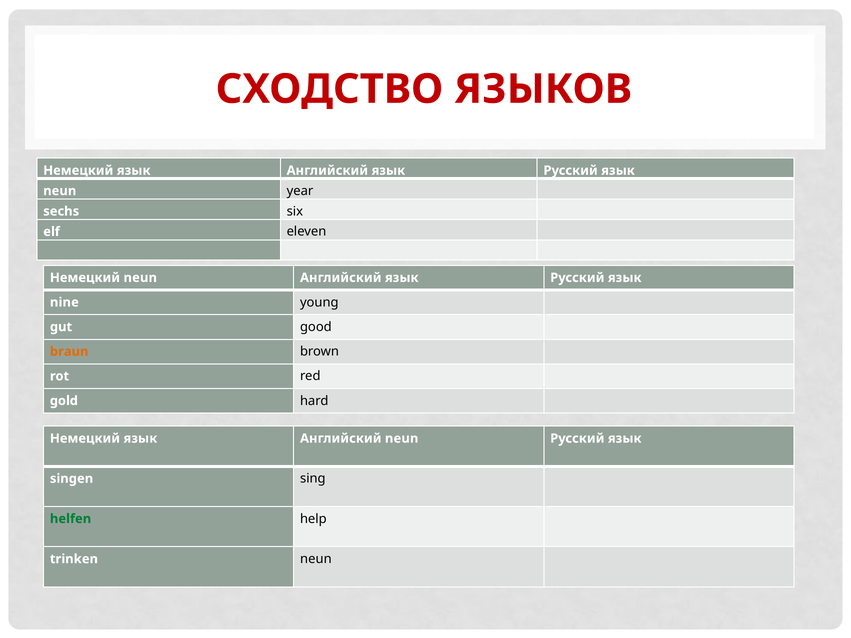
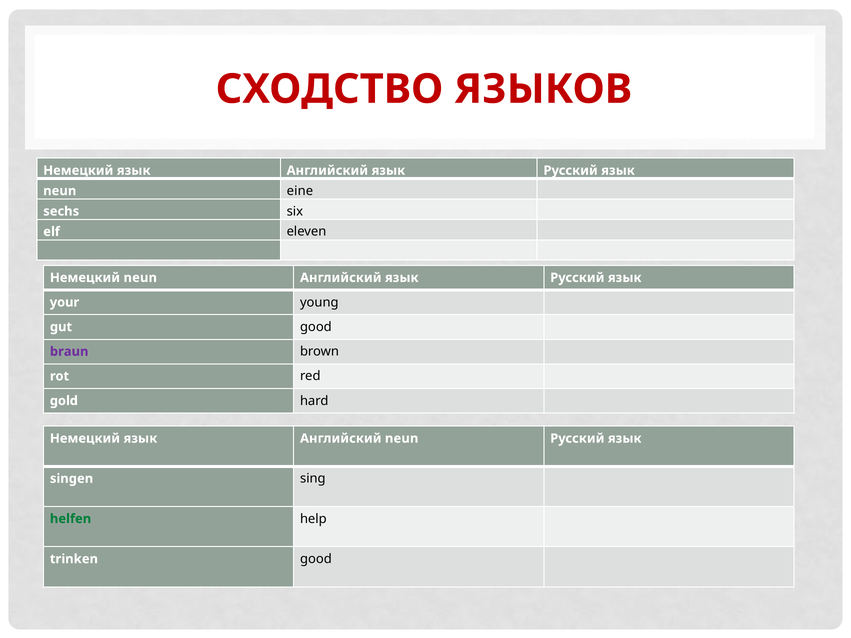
year: year -> eine (300, 191)
nine: nine -> your (64, 302)
braun colour: orange -> purple (69, 352)
trinken neun: neun -> good (316, 559)
